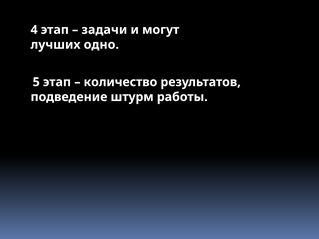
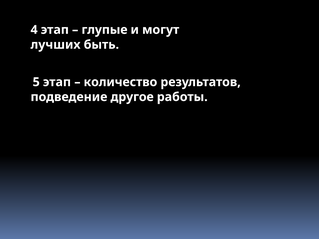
задачи: задачи -> глупые (104, 30)
одно: одно -> быть (101, 45)
штурм: штурм -> другое (132, 97)
